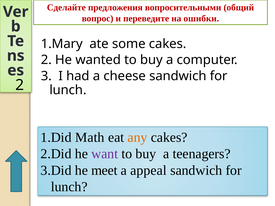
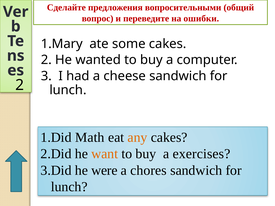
want colour: purple -> orange (105, 154)
teenagers: teenagers -> exercises (202, 154)
meet: meet -> were (104, 170)
appeal: appeal -> chores (148, 170)
